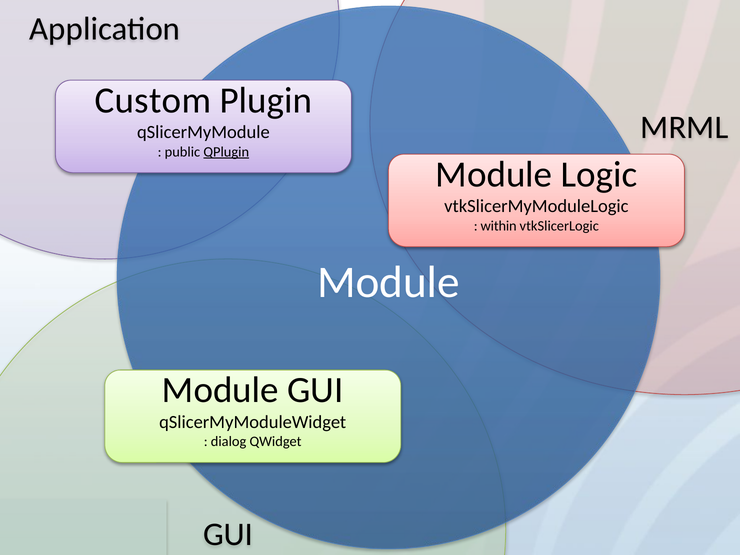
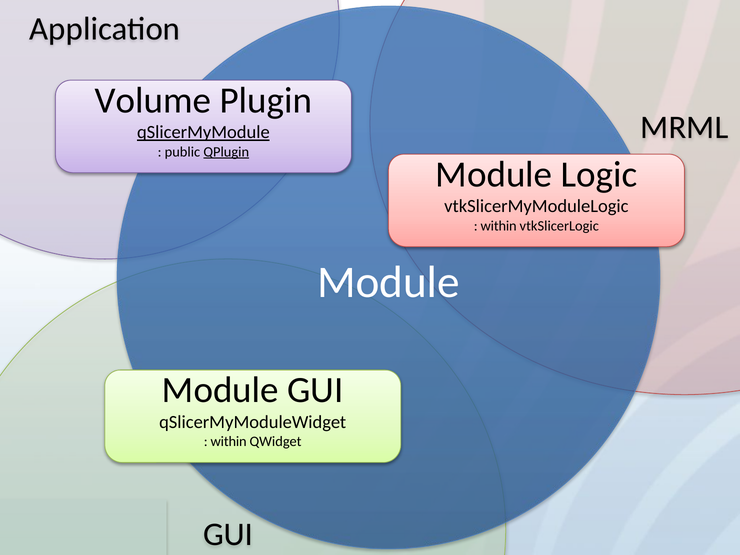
Custom: Custom -> Volume (153, 100)
qSlicerMyModule underline: none -> present (203, 132)
dialog: dialog -> within (229, 442)
